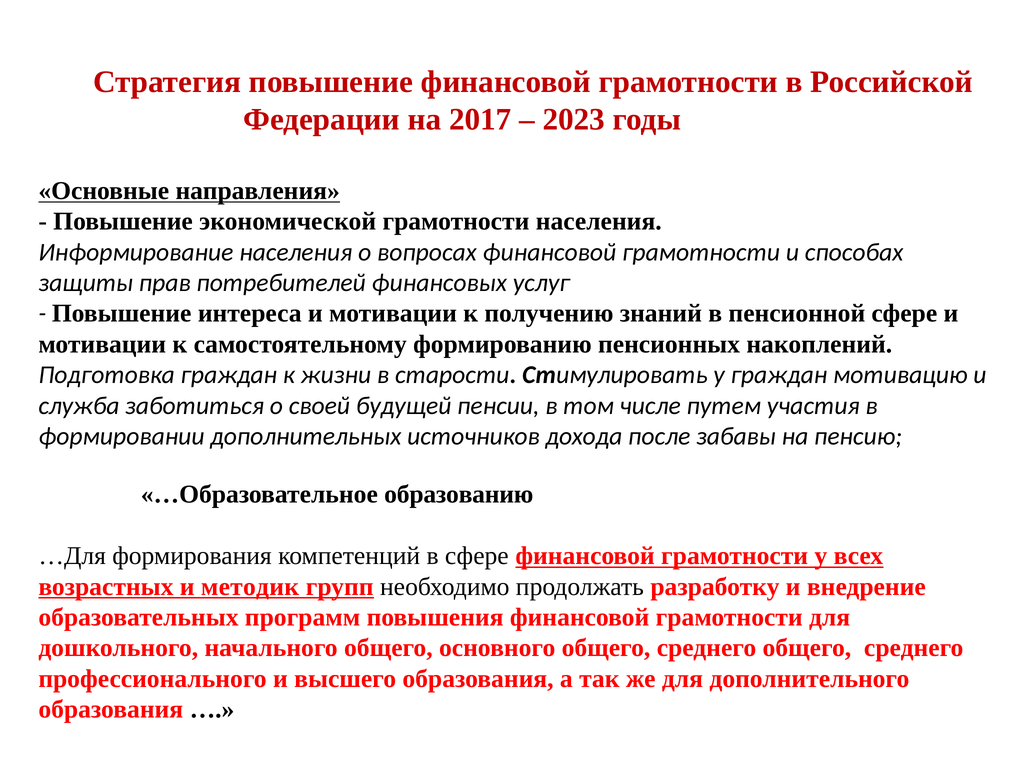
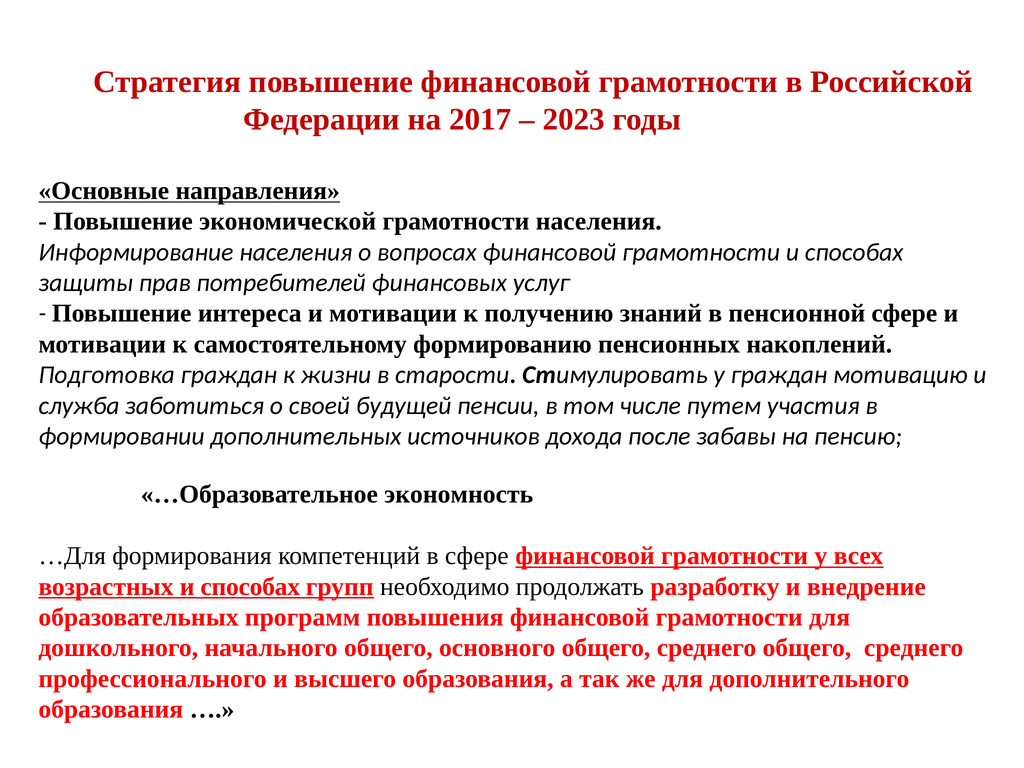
образованию: образованию -> экономность (459, 494)
возрастных и методик: методик -> способах (250, 587)
